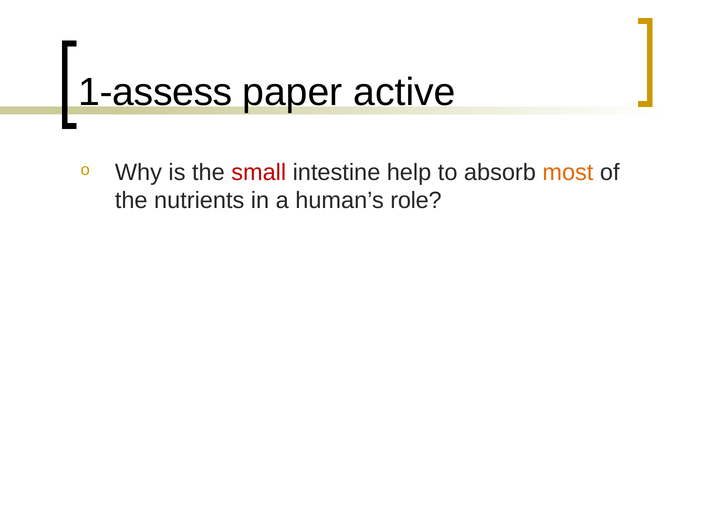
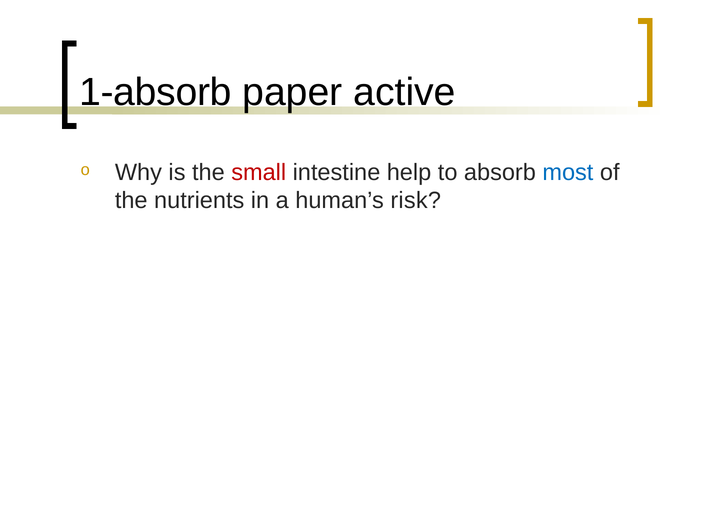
1-assess: 1-assess -> 1-absorb (155, 92)
most colour: orange -> blue (568, 172)
role: role -> risk (416, 201)
